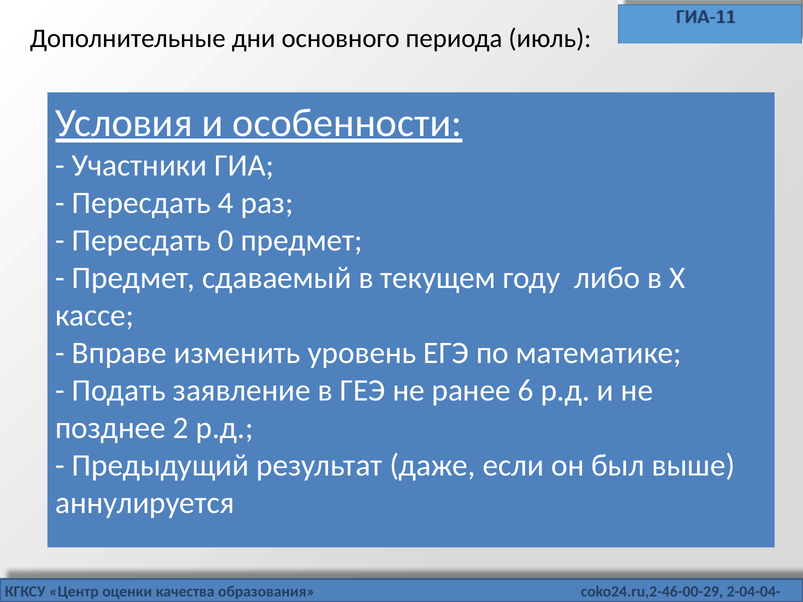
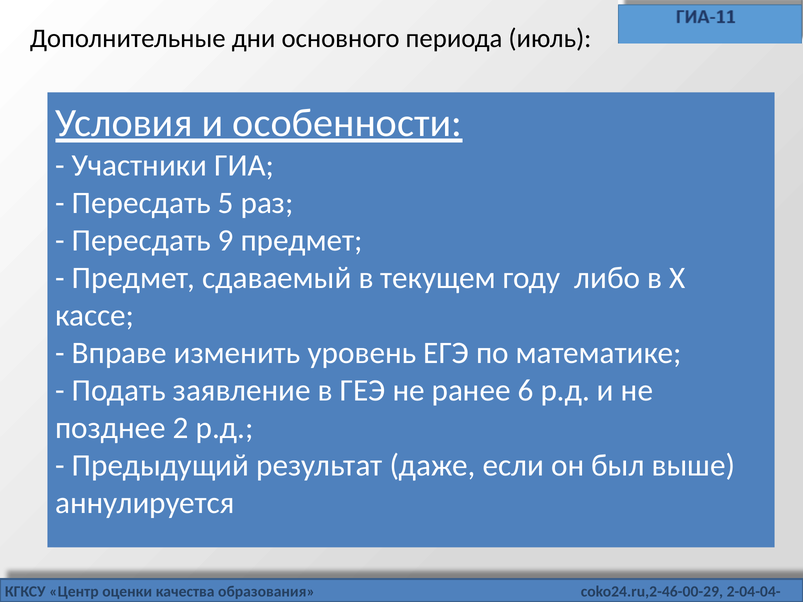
4: 4 -> 5 (226, 203)
0: 0 -> 9 (226, 240)
